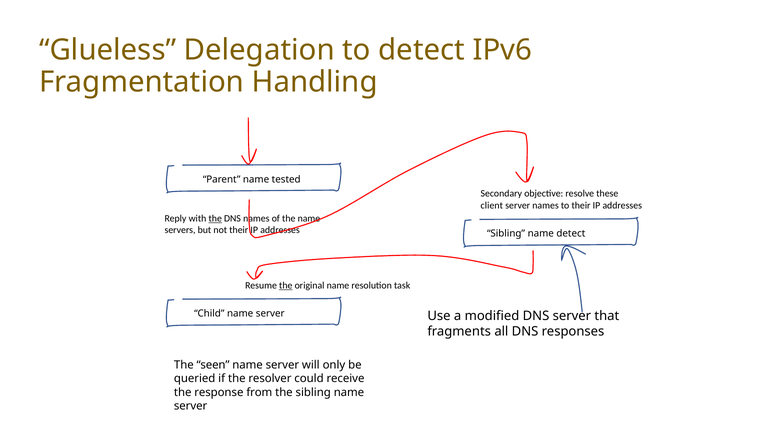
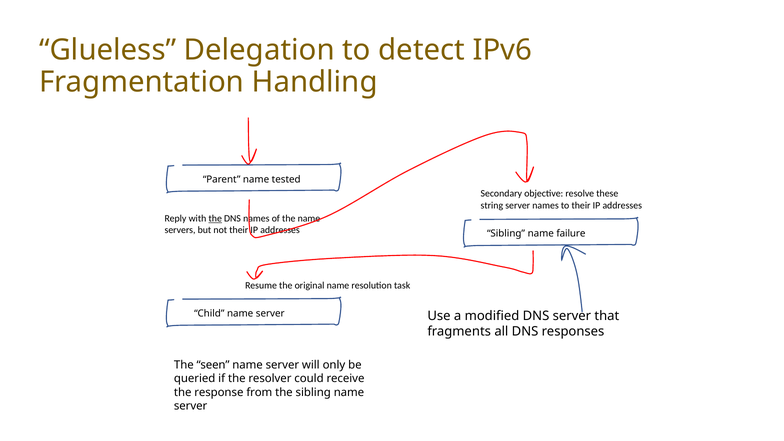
client: client -> string (492, 205)
name detect: detect -> failure (571, 234)
the underline: present -> none (286, 285)
